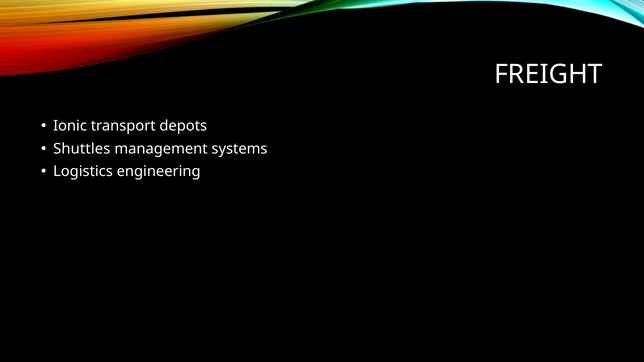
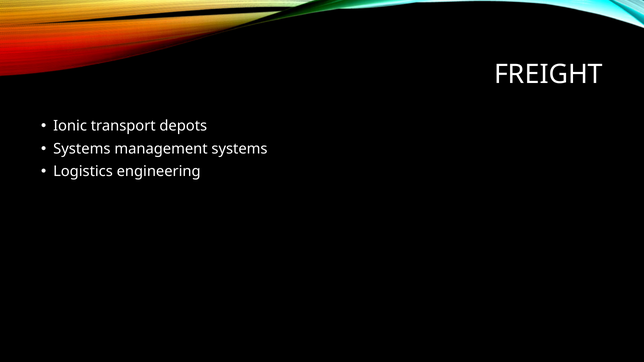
Shuttles: Shuttles -> Systems (82, 149)
